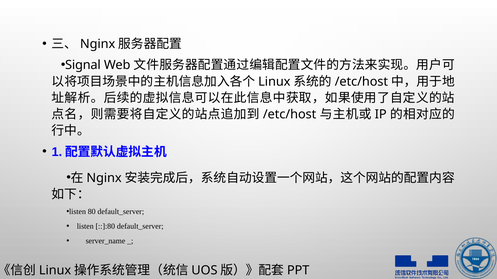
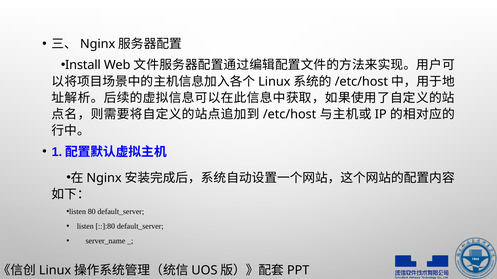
Signal: Signal -> Install (83, 65)
